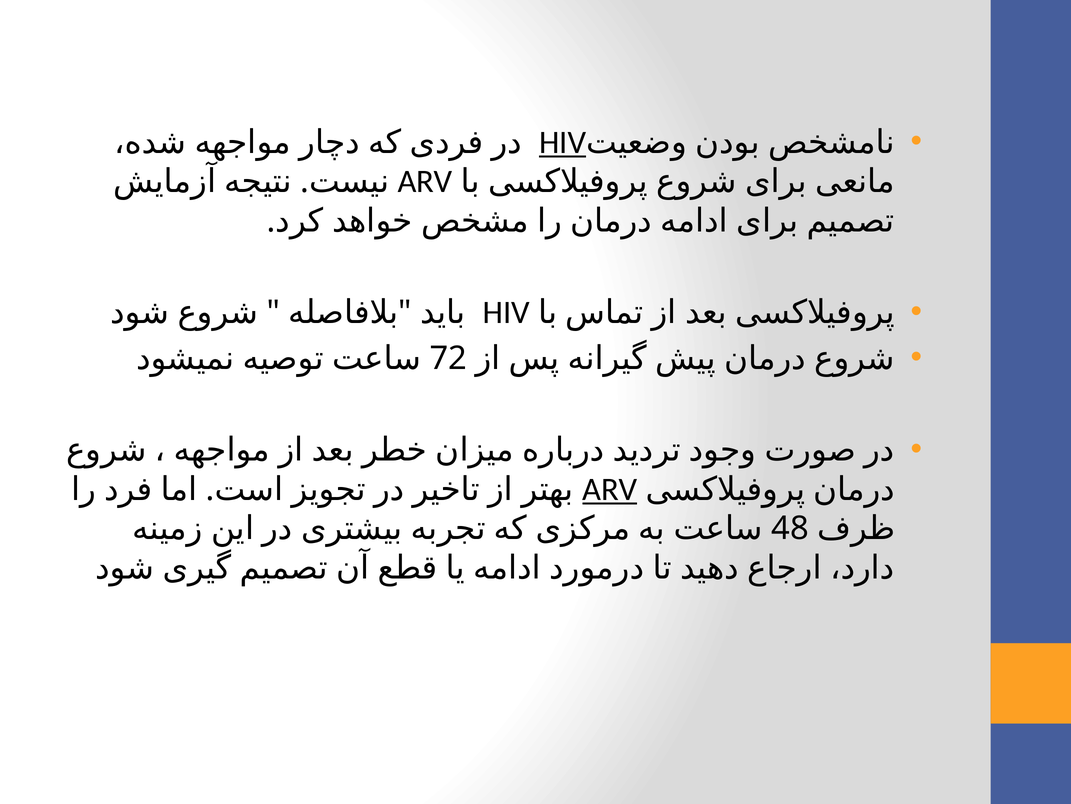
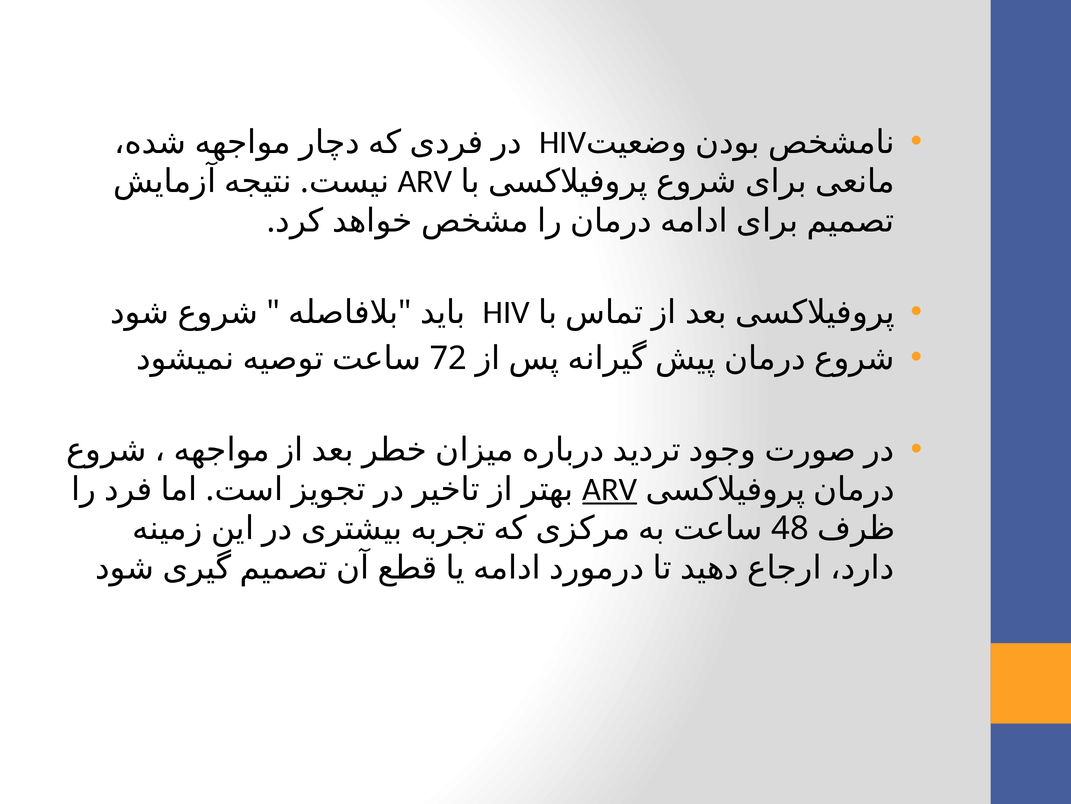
HIV underline: present -> none (563, 142)
